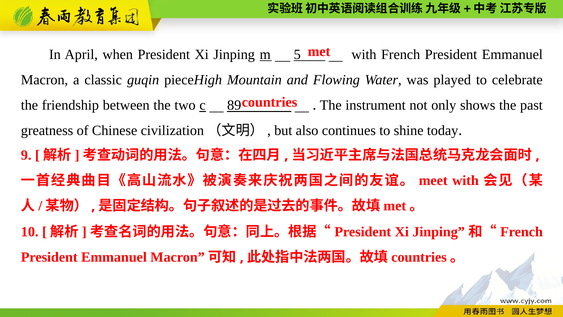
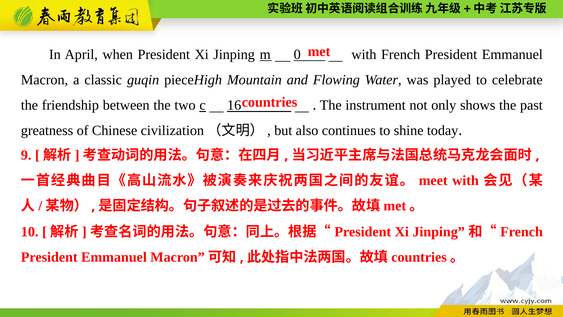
5: 5 -> 0 (297, 54)
89: 89 -> 16 (234, 105)
